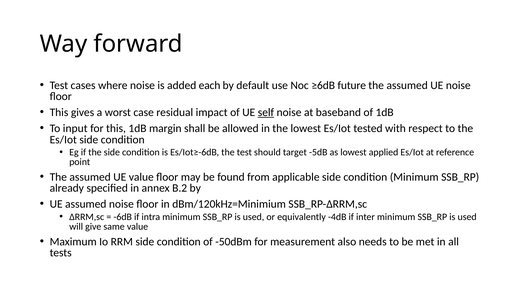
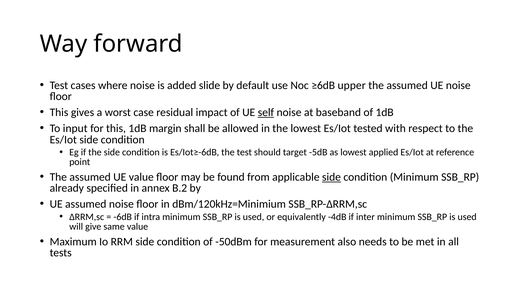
each: each -> slide (210, 85)
future: future -> upper (352, 85)
side underline: none -> present (331, 177)
